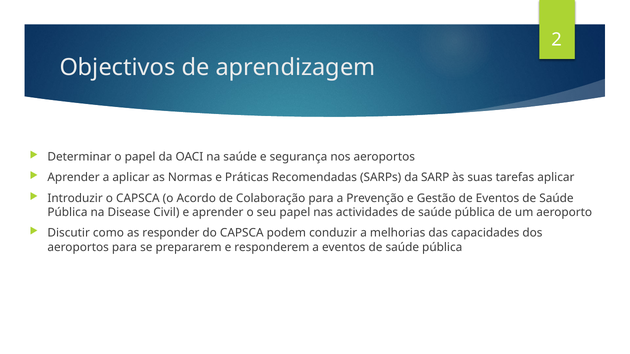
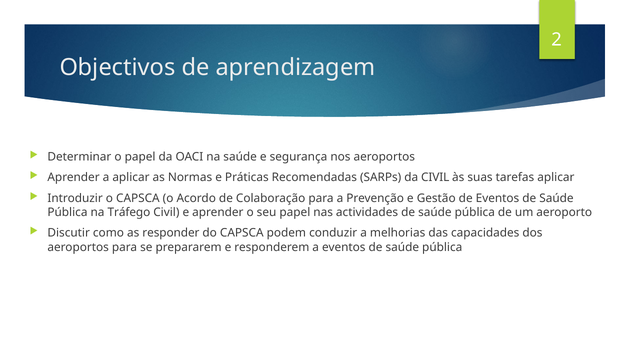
da SARP: SARP -> CIVIL (435, 178)
Disease: Disease -> Tráfego (129, 213)
